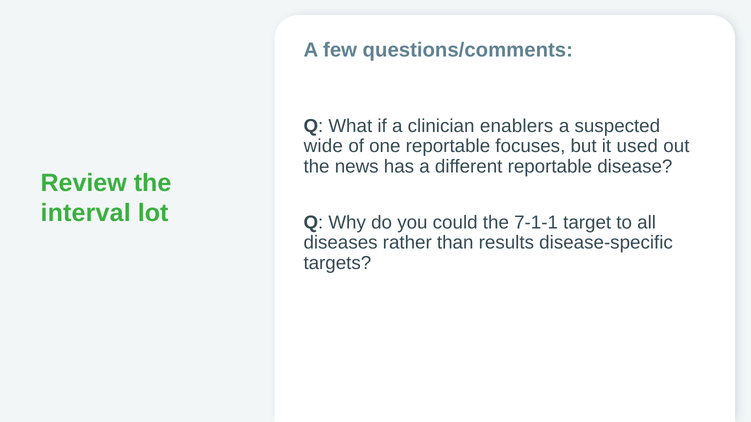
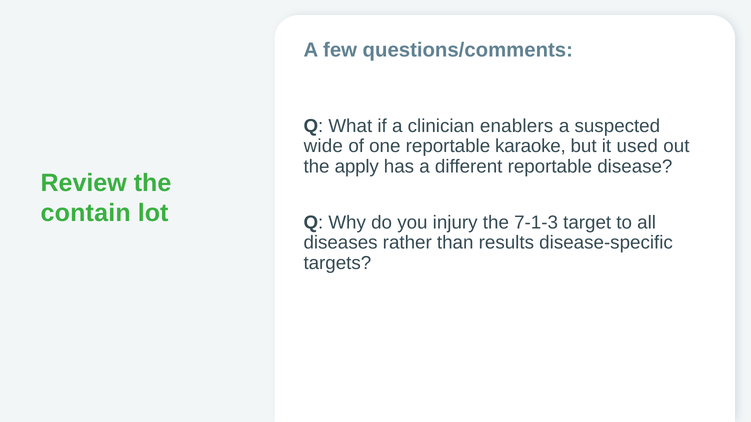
focuses: focuses -> karaoke (530, 146)
news: news -> apply (357, 167)
interval: interval -> contain (86, 213)
could: could -> injury (455, 223)
7-1-1: 7-1-1 -> 7-1-3 (536, 223)
